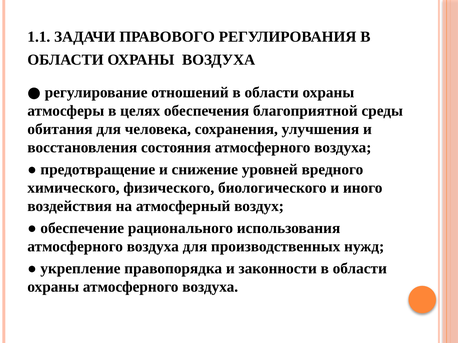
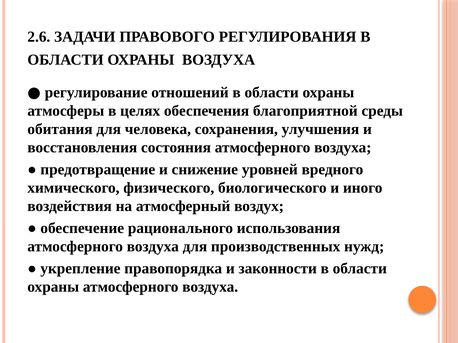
1.1: 1.1 -> 2.6 (39, 37)
